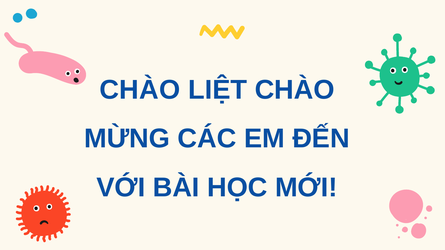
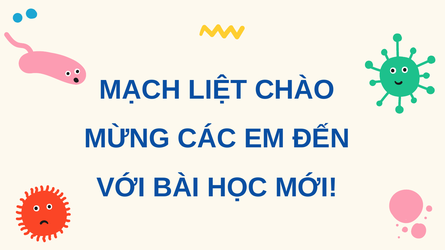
CHÀO: CHÀO -> MẠCH (140, 90)
